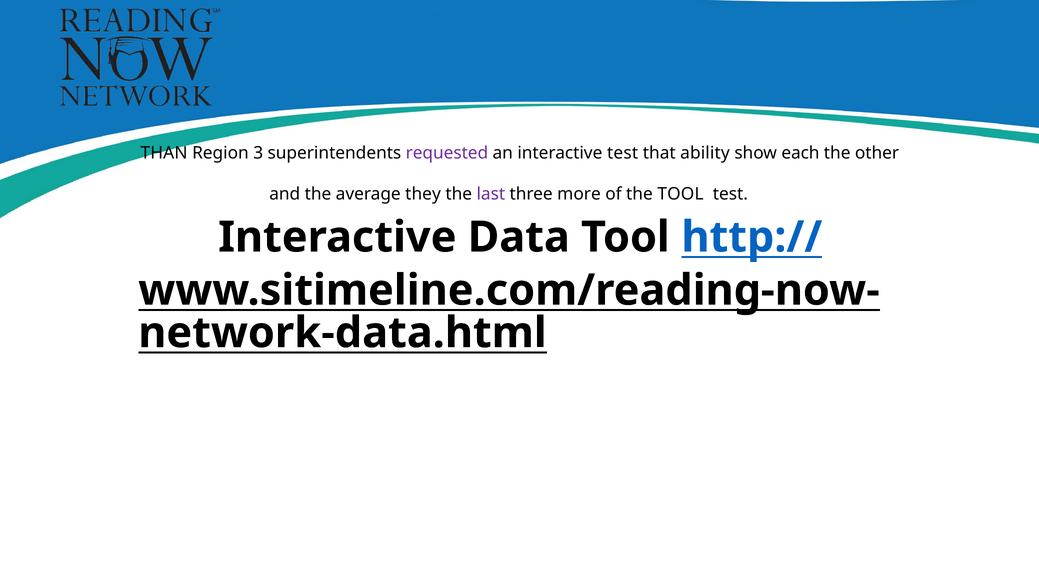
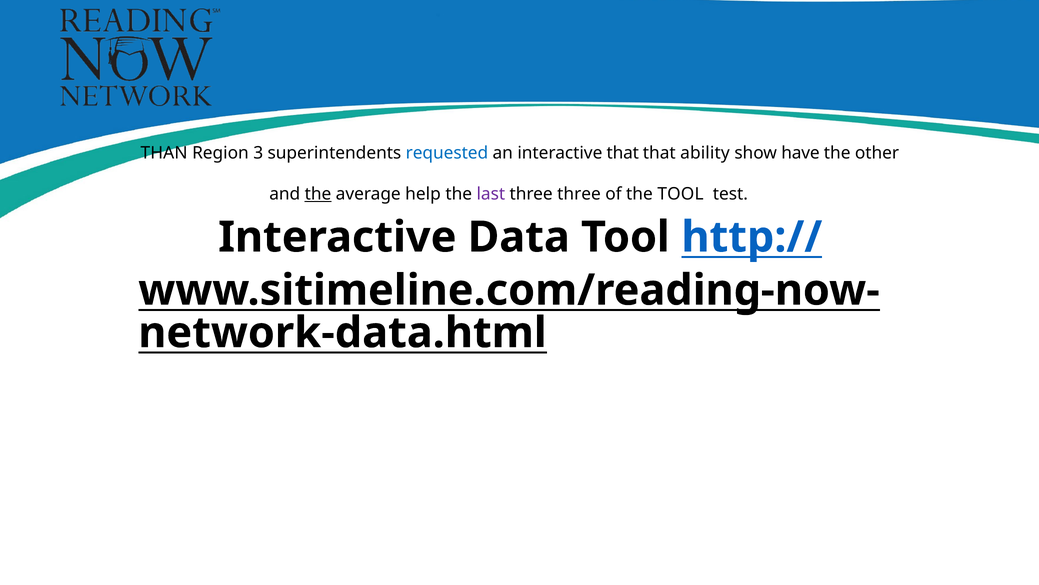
requested colour: purple -> blue (447, 153)
interactive test: test -> that (623, 153)
each: each -> have (800, 153)
the underline: none -> present (318, 194)
they: they -> help (423, 194)
three more: more -> three (579, 194)
